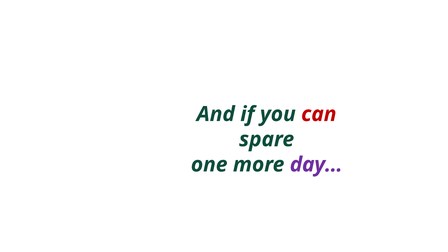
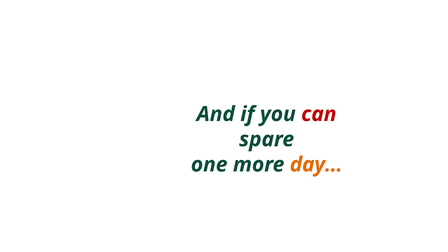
day… colour: purple -> orange (316, 165)
